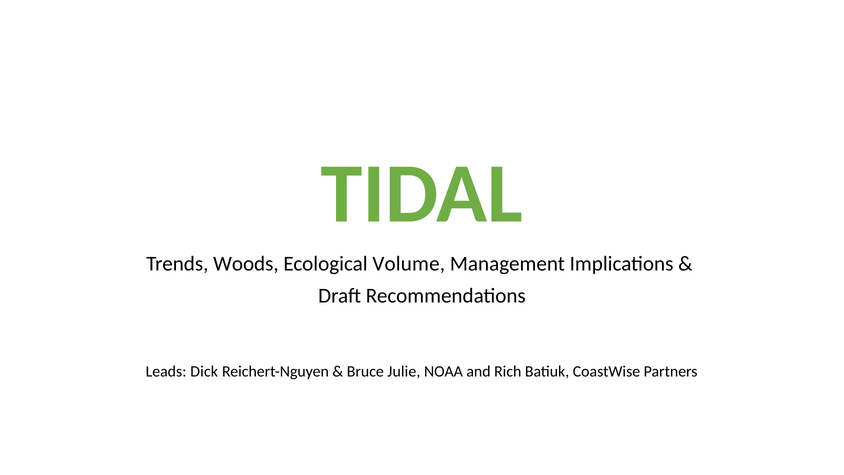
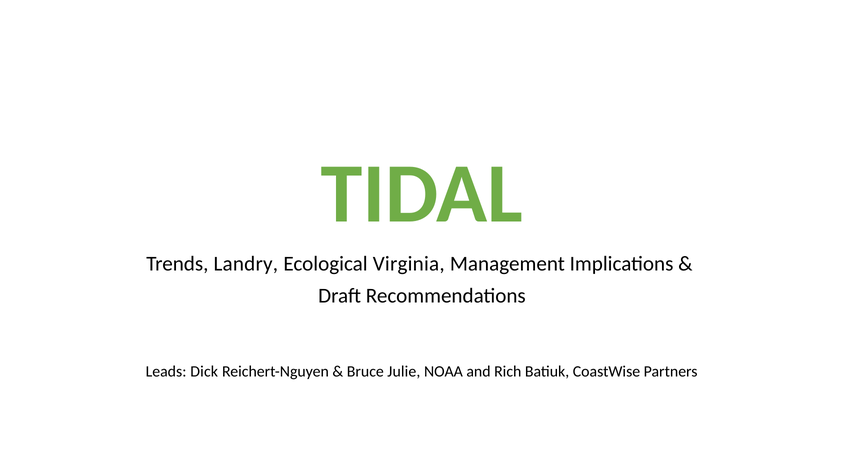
Woods: Woods -> Landry (246, 264)
Volume: Volume -> Virginia (409, 264)
